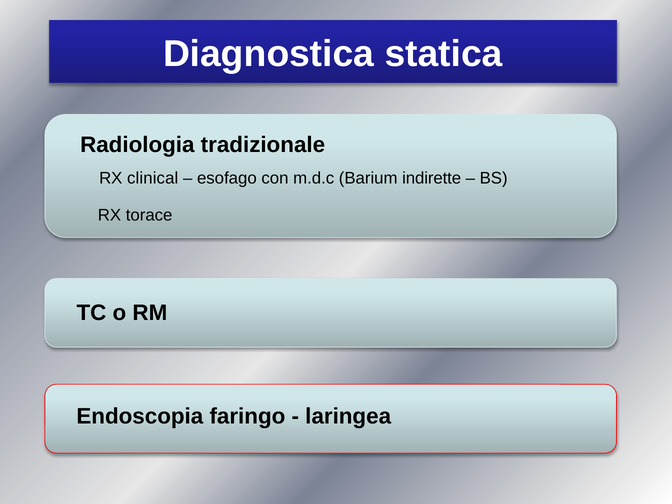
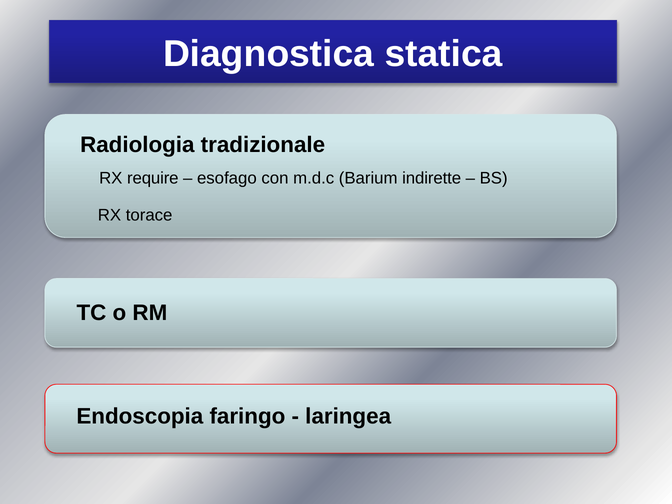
clinical: clinical -> require (153, 178)
